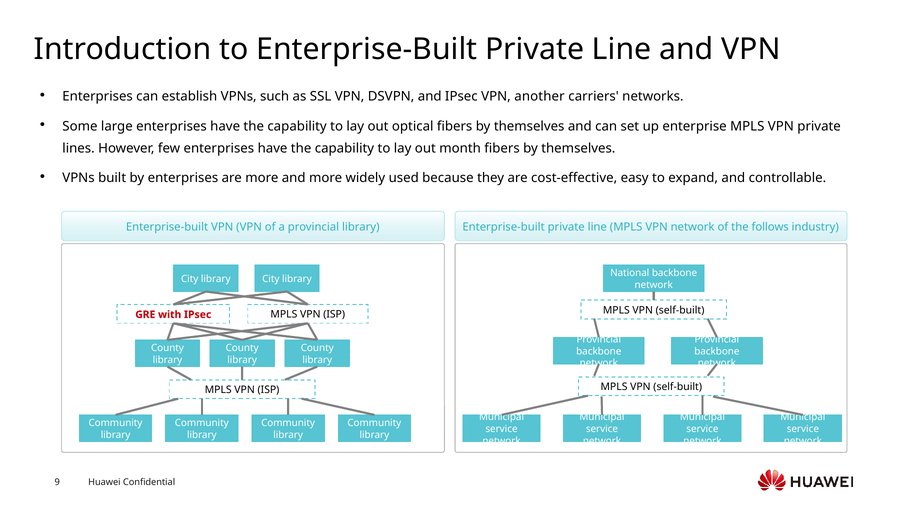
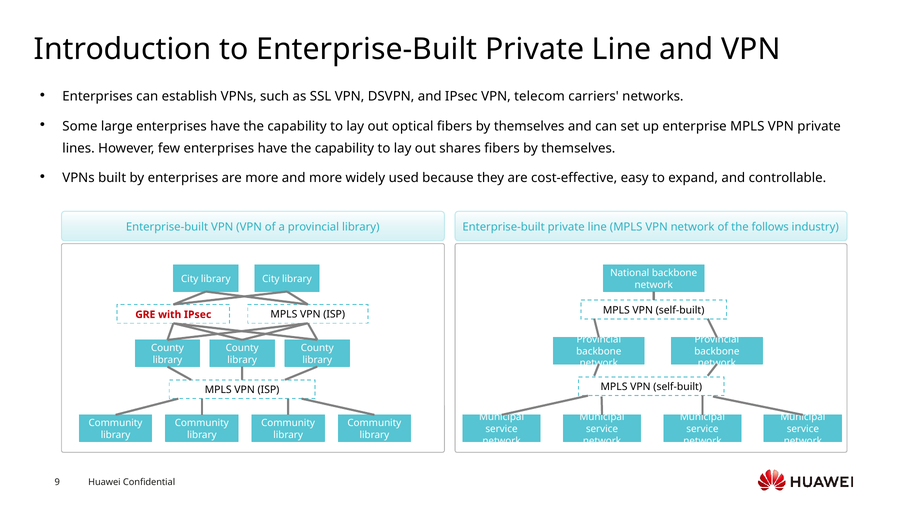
another: another -> telecom (539, 96)
month: month -> shares (460, 148)
